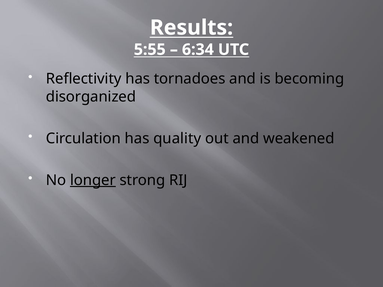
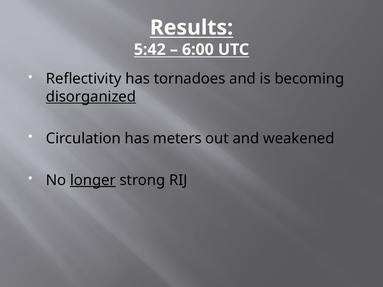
5:55: 5:55 -> 5:42 (150, 50)
6:34: 6:34 -> 6:00 (198, 50)
disorganized underline: none -> present (91, 97)
quality: quality -> meters (177, 139)
